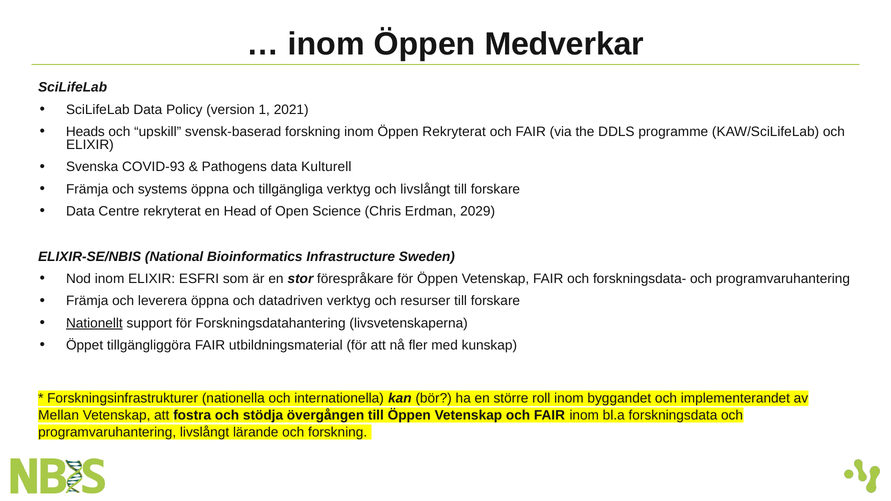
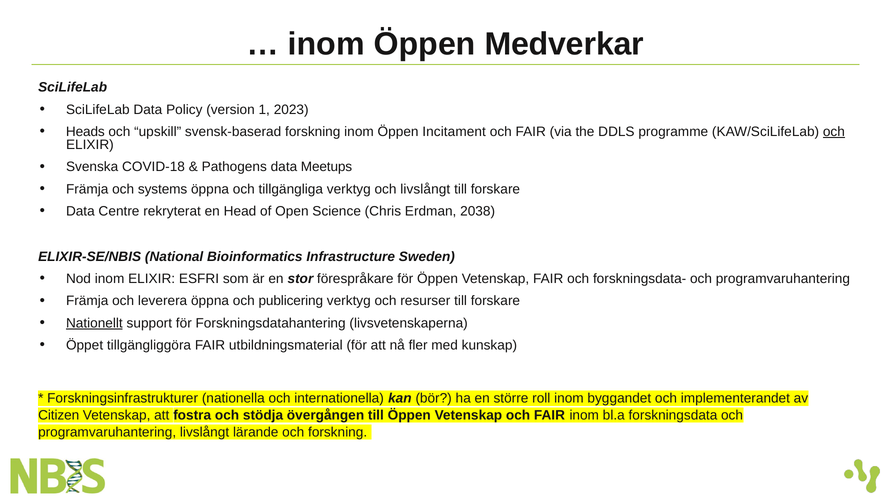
2021: 2021 -> 2023 (291, 110)
Öppen Rekryterat: Rekryterat -> Incitament (454, 132)
och underline: none -> present (834, 132)
COVID-93: COVID-93 -> COVID-18 (154, 167)
Kulturell: Kulturell -> Meetups (326, 167)
2029: 2029 -> 2038 (478, 211)
datadriven: datadriven -> publicering (291, 301)
Mellan: Mellan -> Citizen (59, 416)
